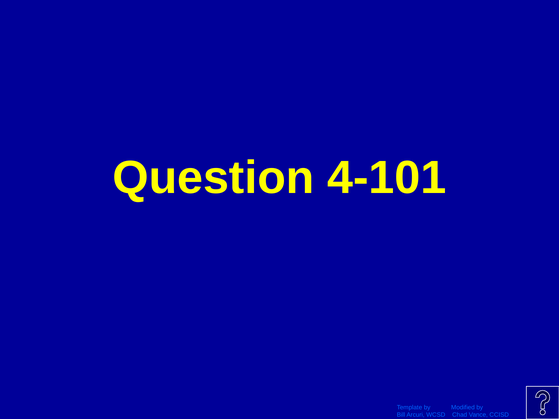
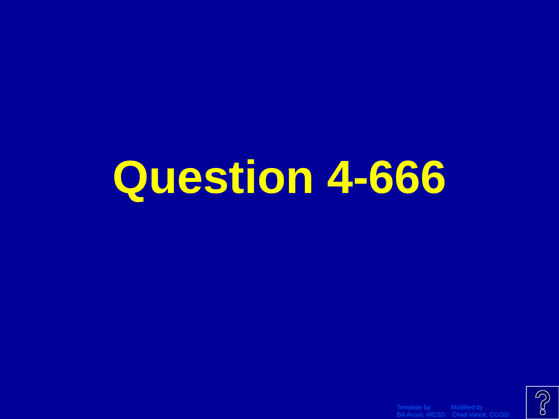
4-101: 4-101 -> 4-666 (387, 178)
